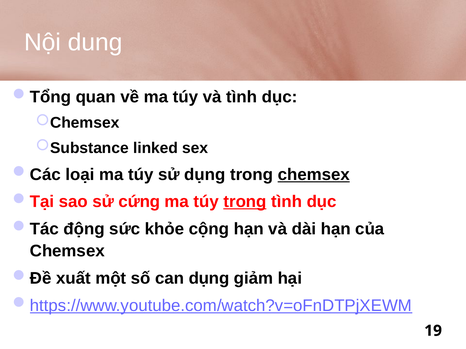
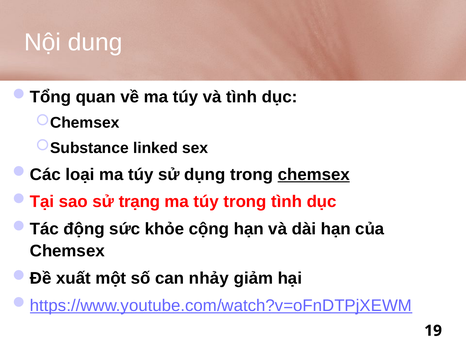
cứng: cứng -> trạng (139, 202)
trong underline: present -> none (245, 202)
can dụng: dụng -> nhảy (209, 279)
